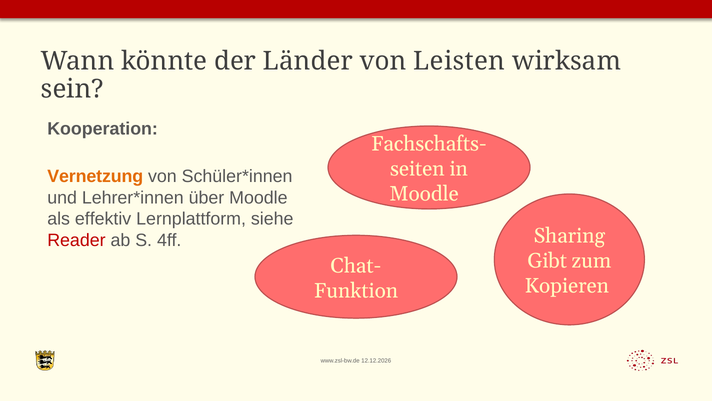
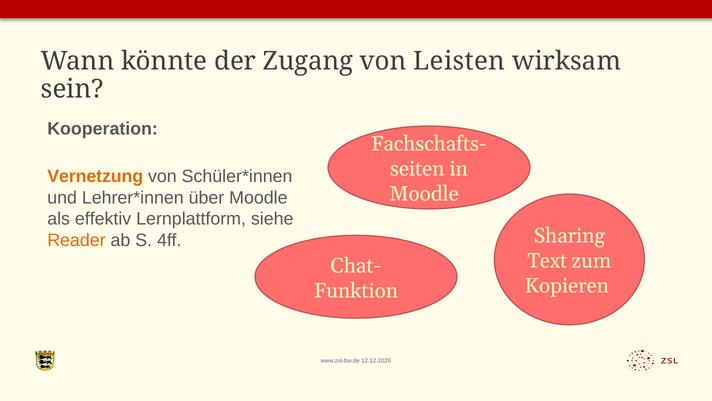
Länder: Länder -> Zugang (308, 61)
Reader colour: red -> orange (76, 240)
Gibt: Gibt -> Text (547, 261)
